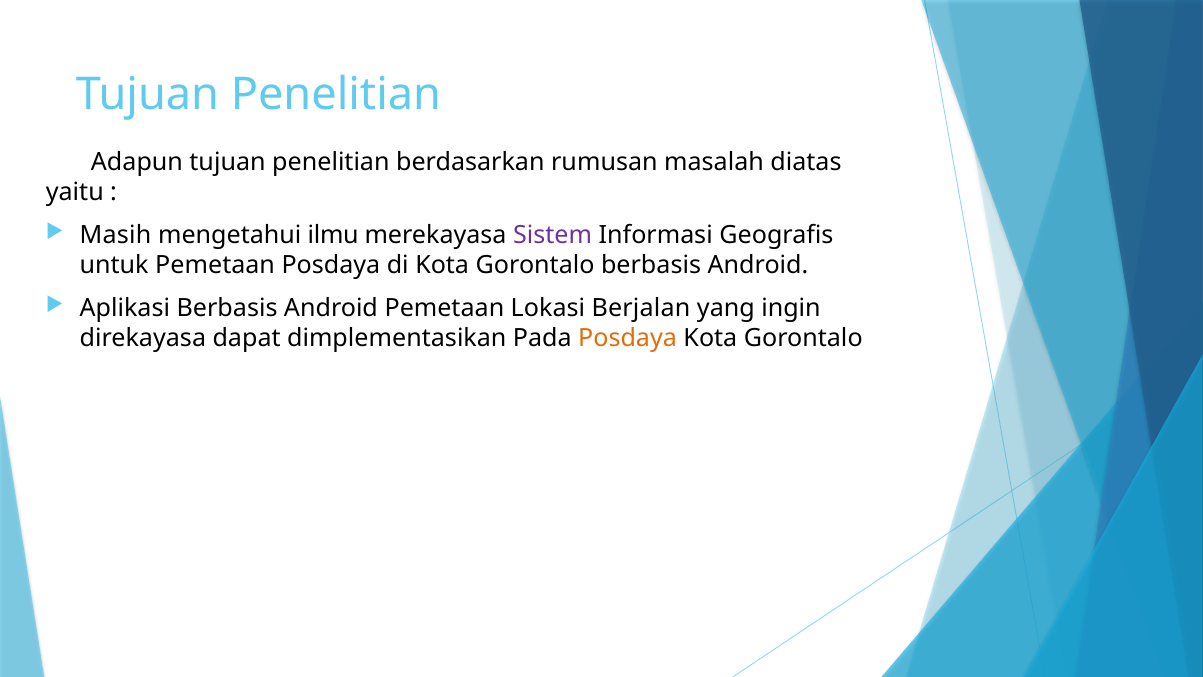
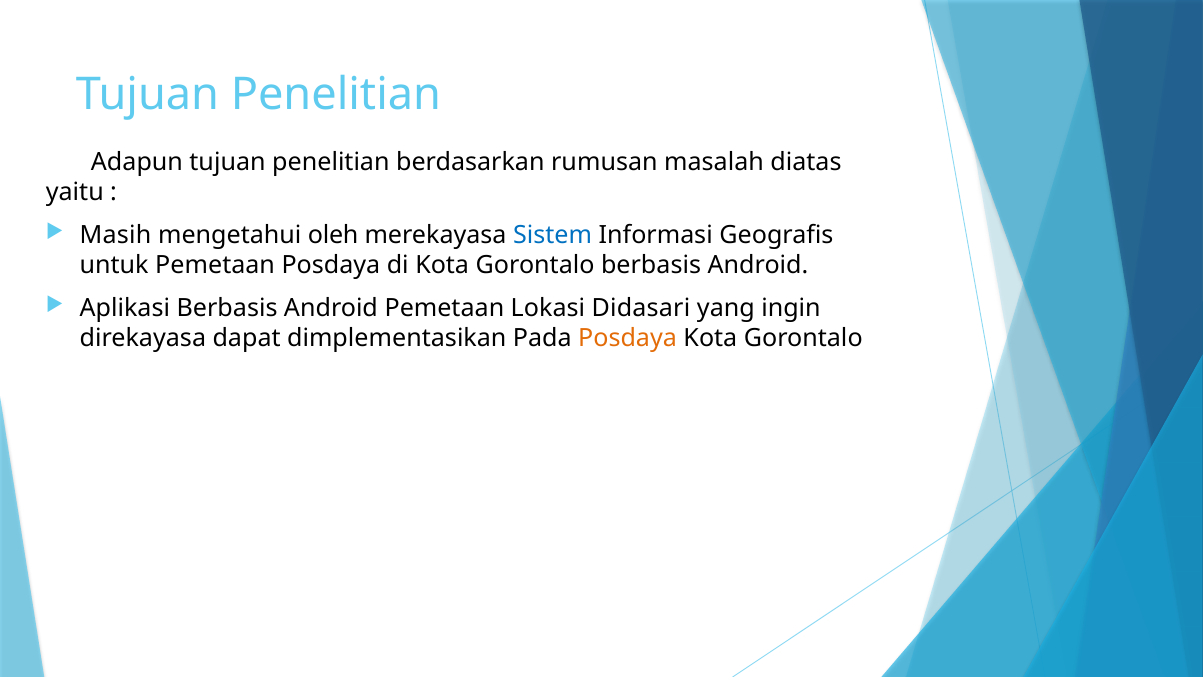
ilmu: ilmu -> oleh (333, 235)
Sistem colour: purple -> blue (553, 235)
Berjalan: Berjalan -> Didasari (641, 308)
